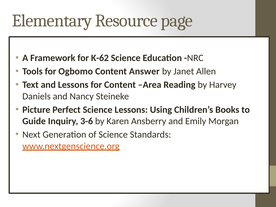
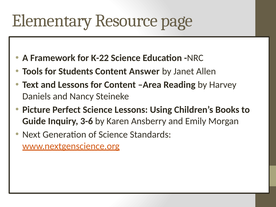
K-62: K-62 -> K-22 (100, 58)
Ogbomo: Ogbomo -> Students (76, 71)
